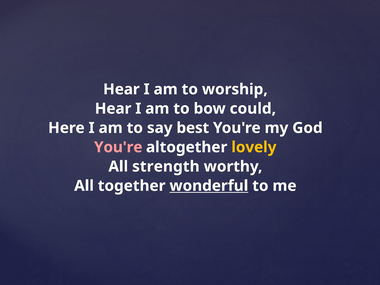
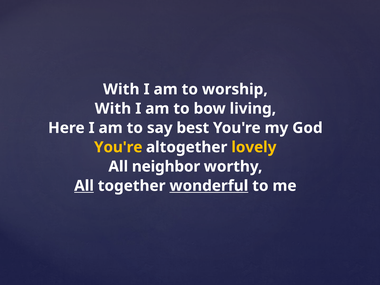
Hear: Hear -> With (121, 89)
Hear: Hear -> With (113, 109)
could: could -> living (253, 109)
You're colour: pink -> yellow (118, 147)
strength: strength -> neighbor (166, 166)
All underline: none -> present (84, 186)
